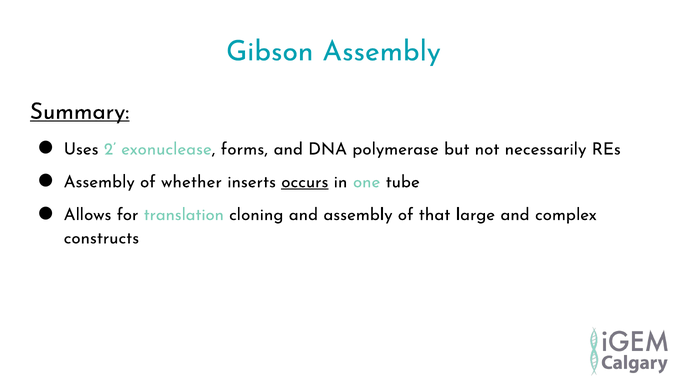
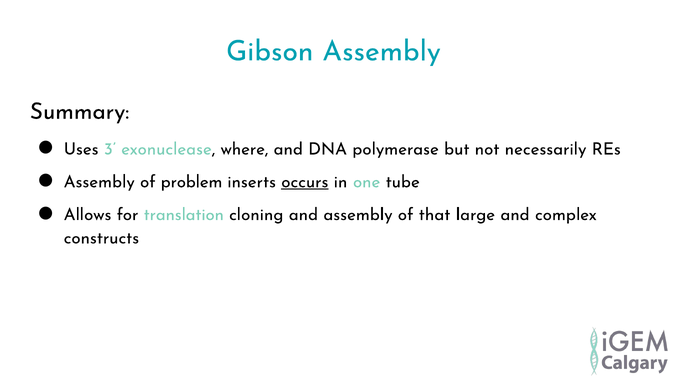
Summary underline: present -> none (80, 111)
2: 2 -> 3 (110, 149)
forms: forms -> where (244, 149)
whether: whether -> problem (192, 182)
